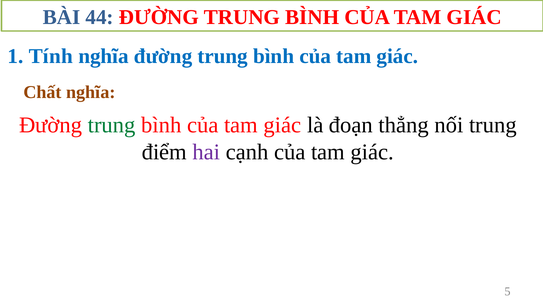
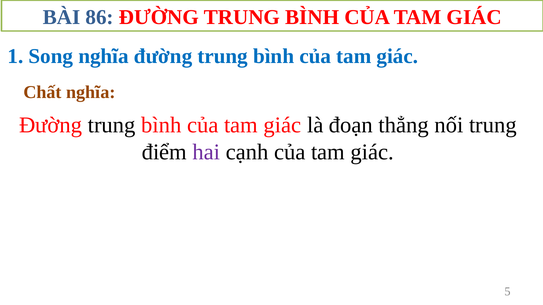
44: 44 -> 86 (100, 17)
Tính: Tính -> Song (51, 56)
trung colour: green -> black (112, 125)
